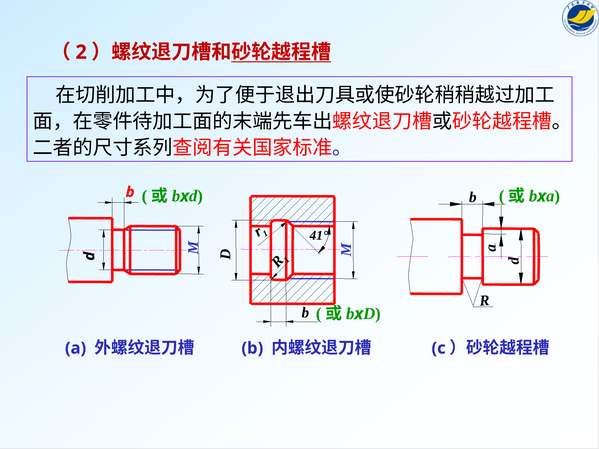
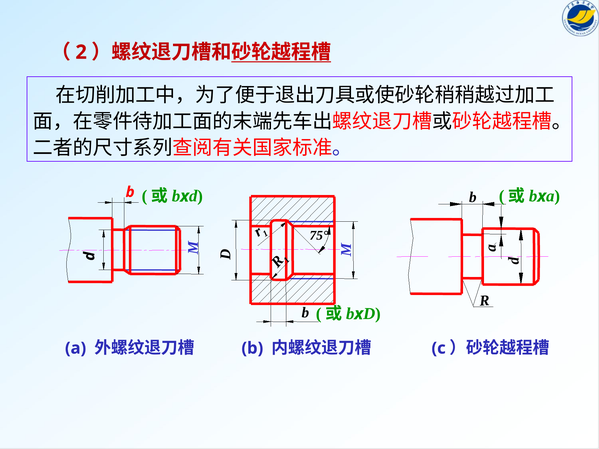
41°: 41° -> 75° (319, 235)
